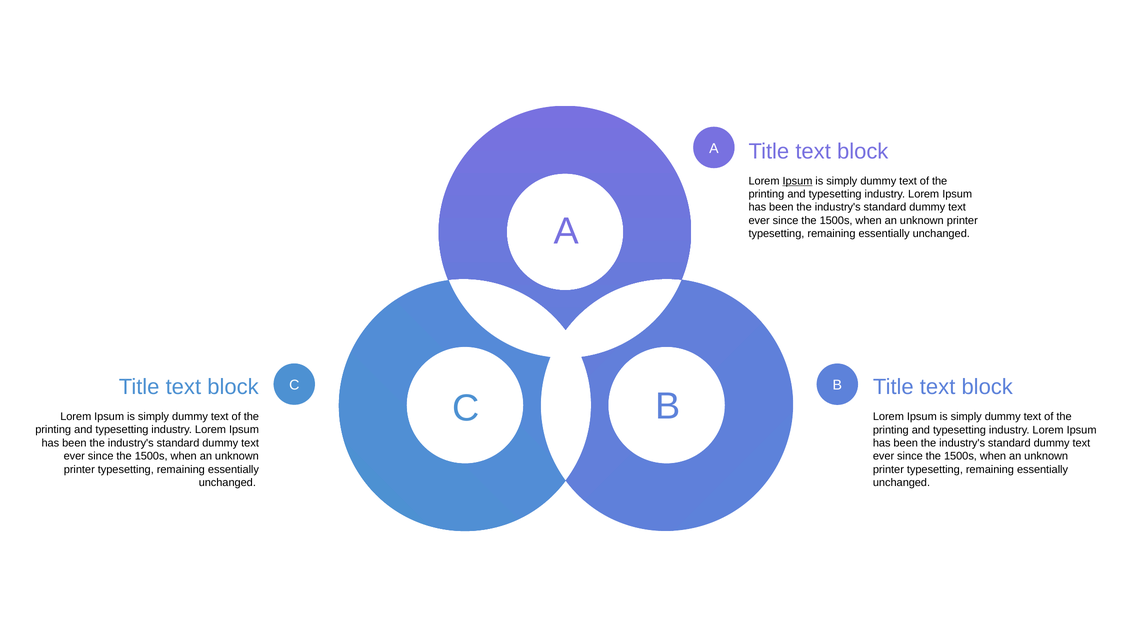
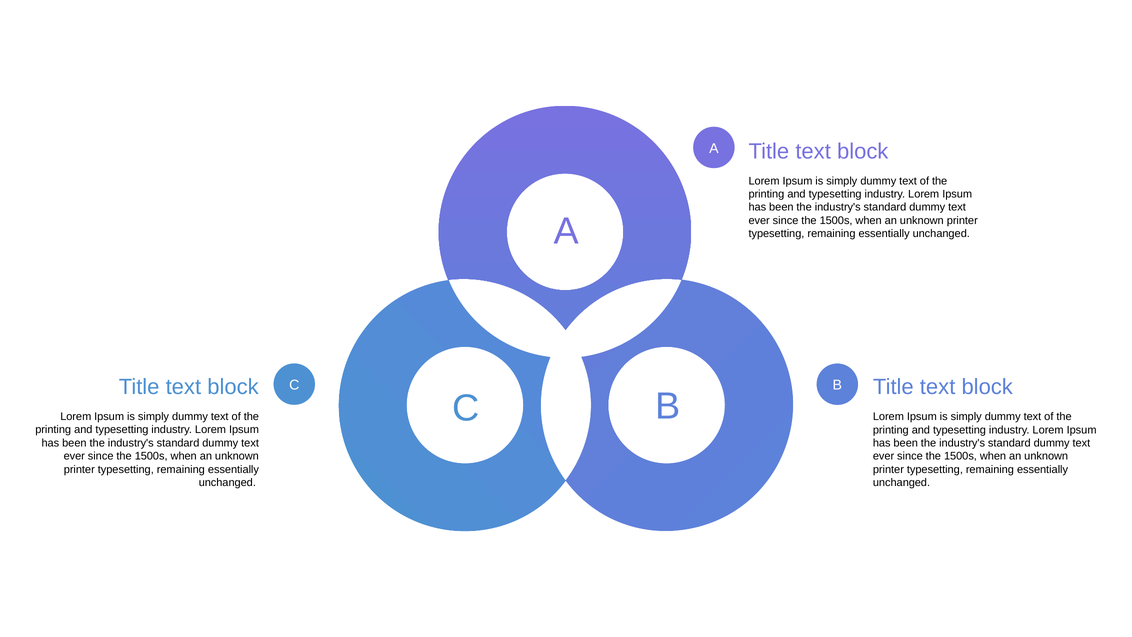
Ipsum underline: present -> none (797, 181)
